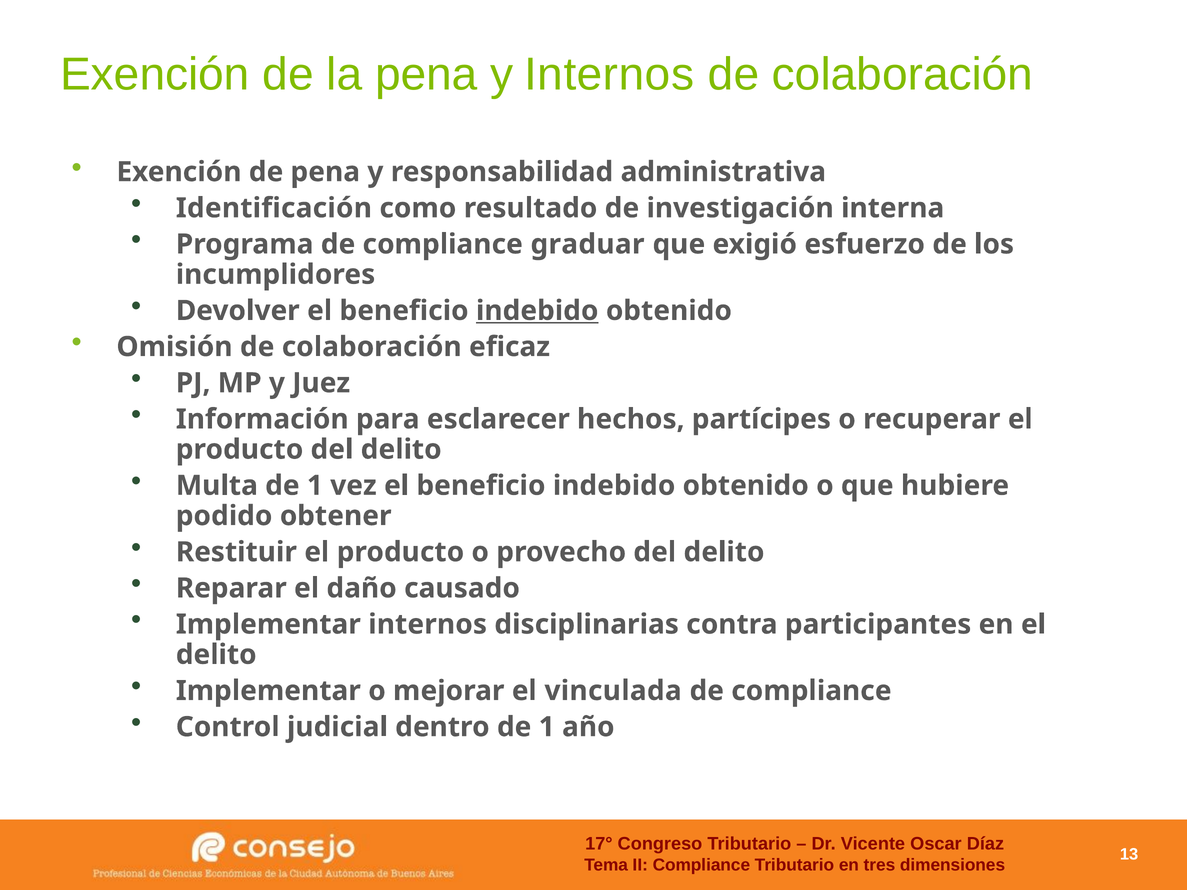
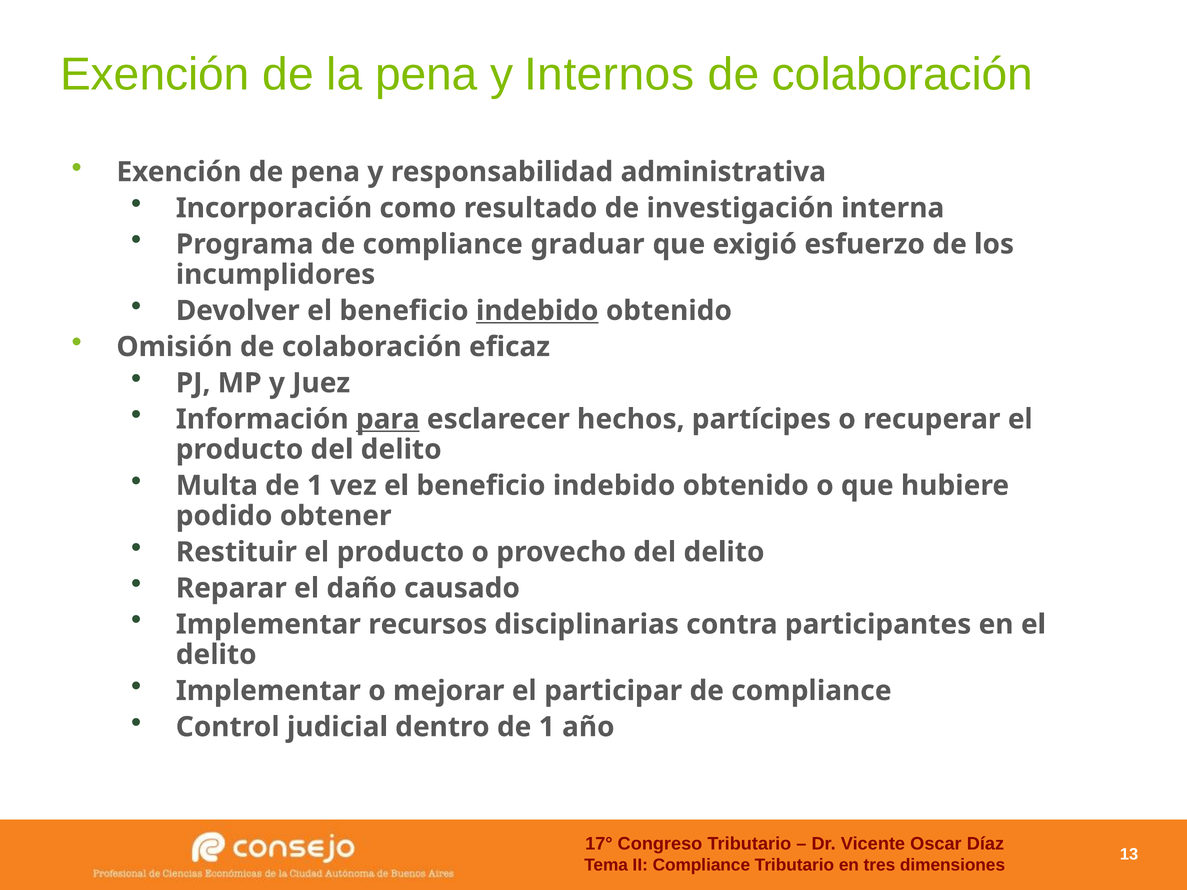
Identificación: Identificación -> Incorporación (274, 208)
para underline: none -> present (388, 419)
Implementar internos: internos -> recursos (428, 625)
vinculada: vinculada -> participar (613, 691)
